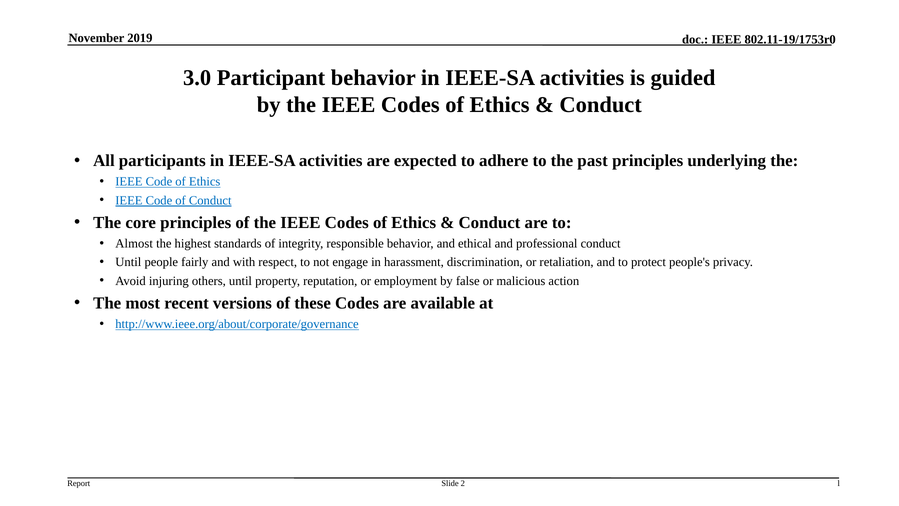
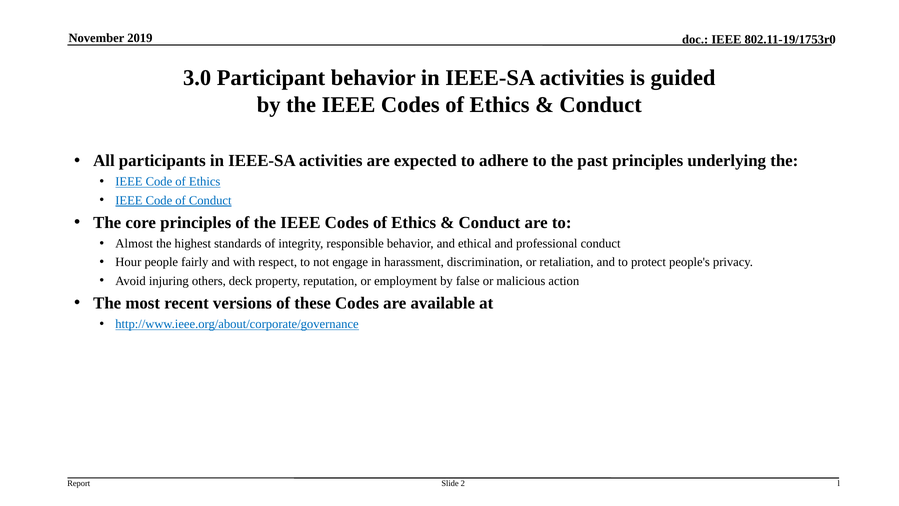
Until: Until -> Hour (128, 262)
others until: until -> deck (241, 281)
